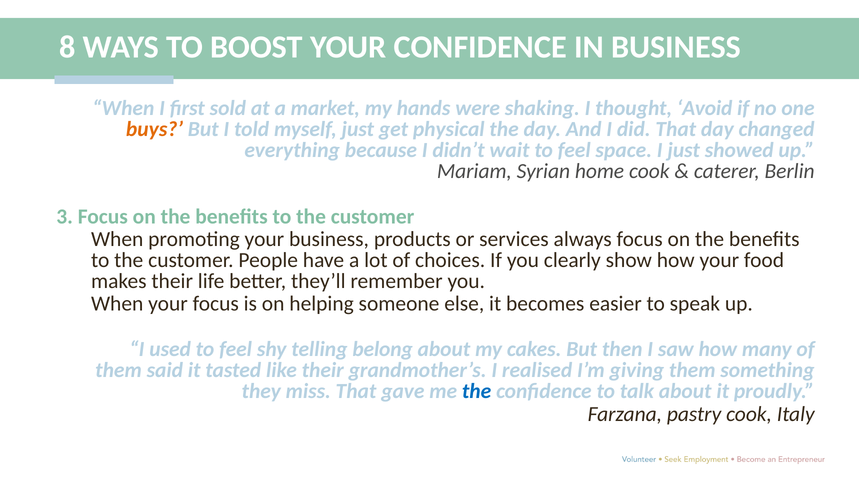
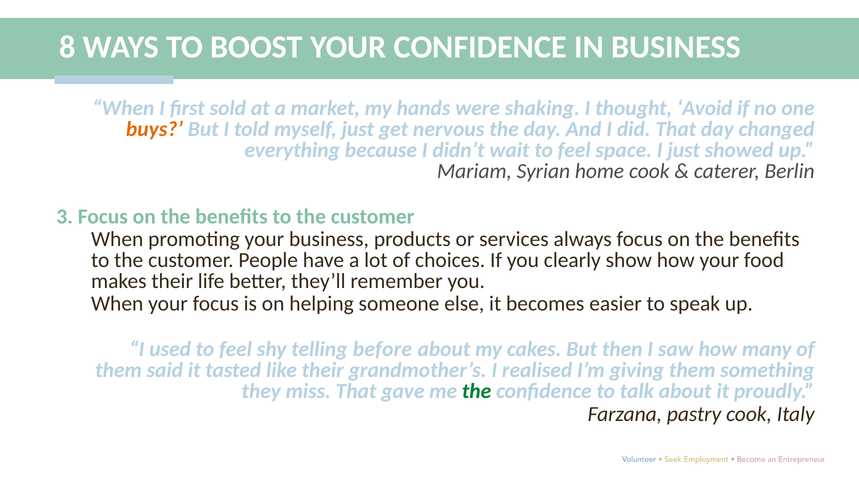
physical: physical -> nervous (449, 129)
belong: belong -> before (382, 349)
the colour: blue -> green (477, 391)
